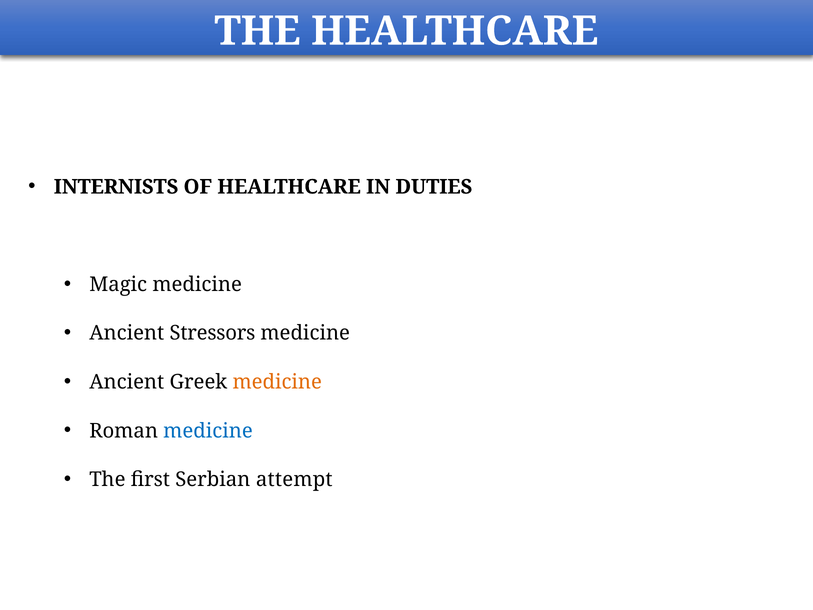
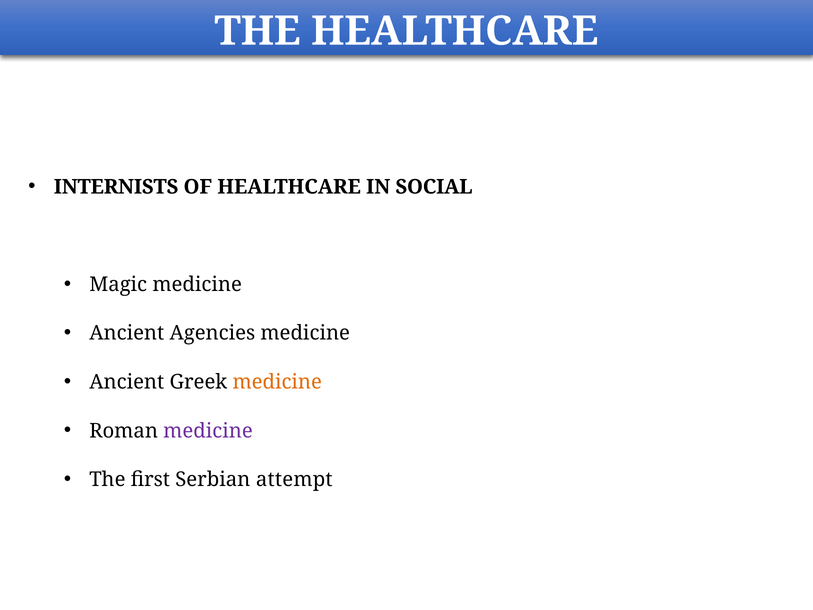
DUTIES: DUTIES -> SOCIAL (434, 187)
Stressors: Stressors -> Agencies (212, 333)
medicine colour: blue -> purple (208, 431)
